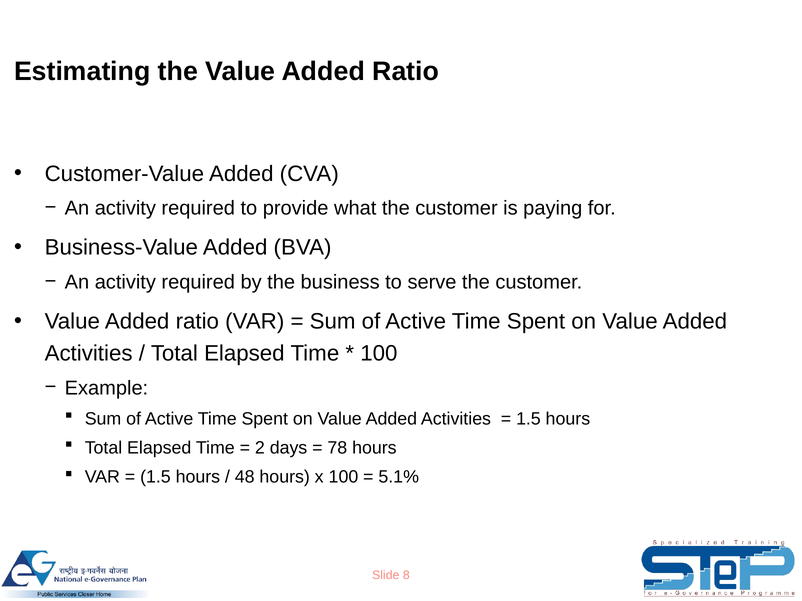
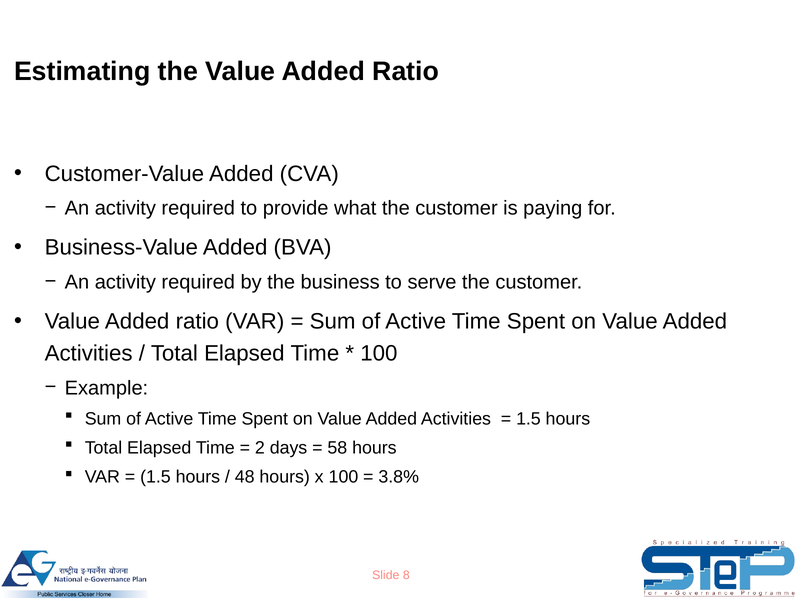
78: 78 -> 58 (337, 448)
5.1%: 5.1% -> 3.8% (399, 478)
